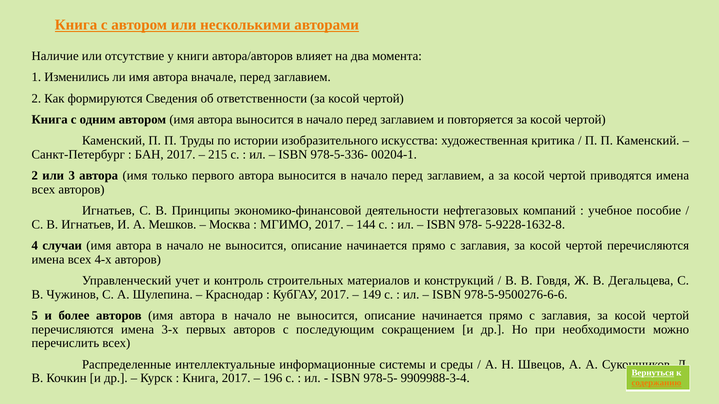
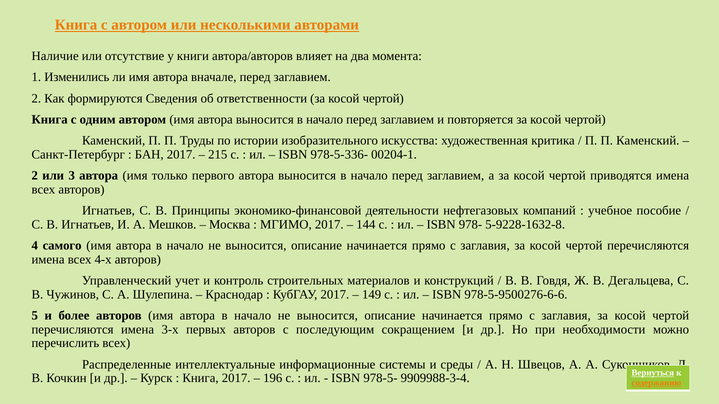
случаи: случаи -> самого (62, 246)
